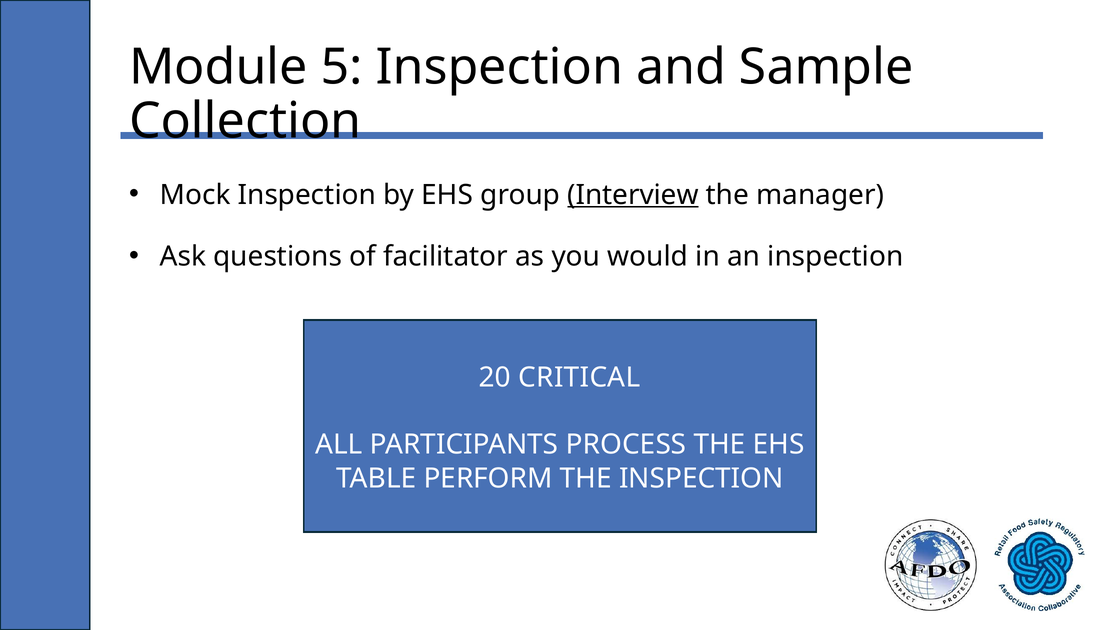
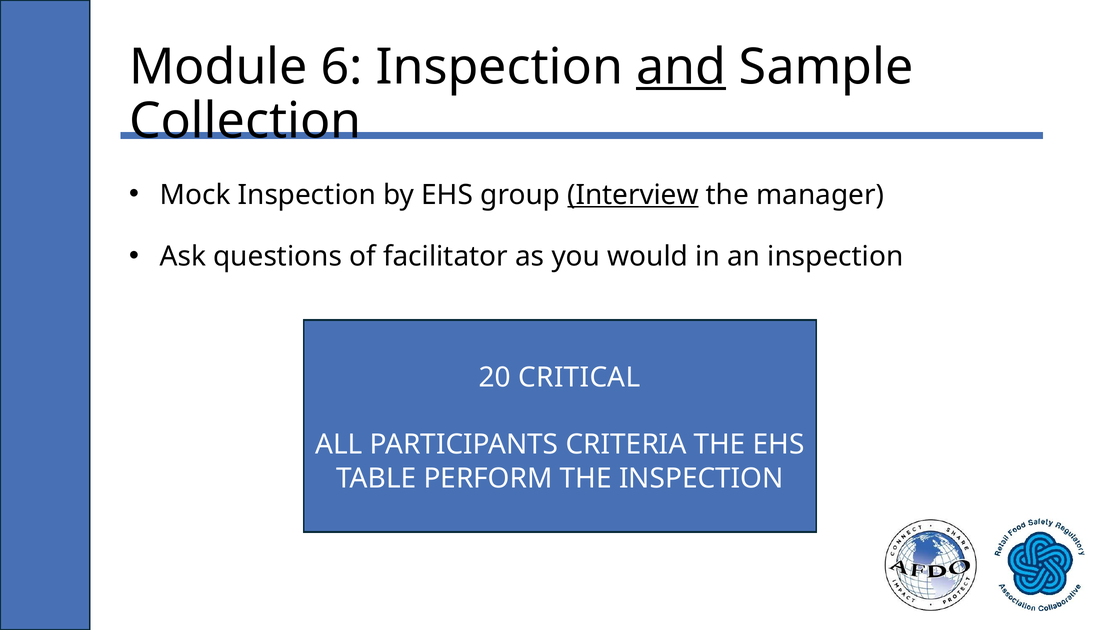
5: 5 -> 6 (342, 67)
and underline: none -> present (681, 67)
PROCESS: PROCESS -> CRITERIA (626, 445)
